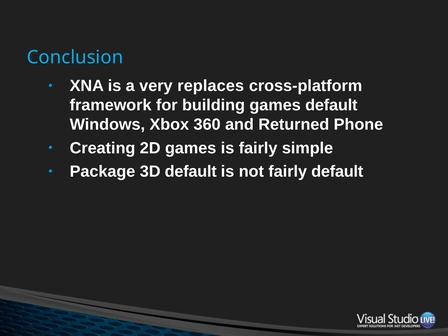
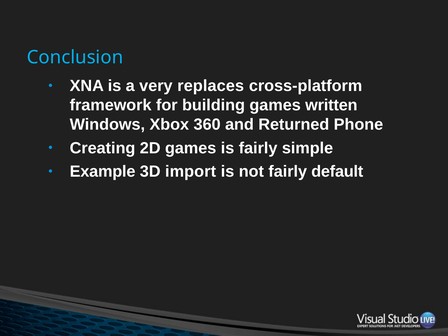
games default: default -> written (331, 105)
Package: Package -> Example (103, 172)
3D default: default -> import (191, 172)
